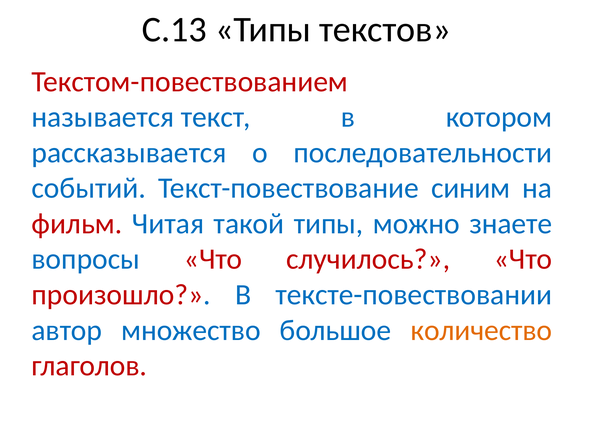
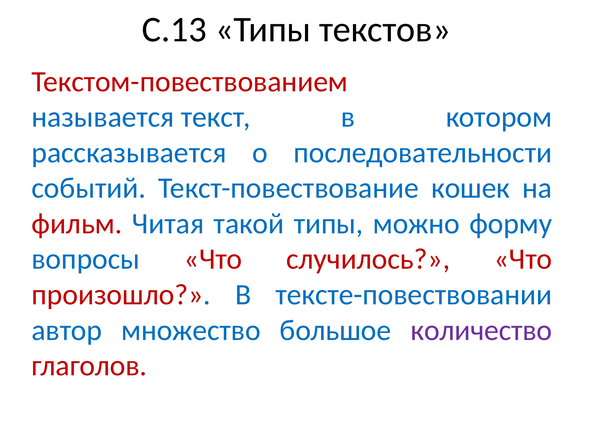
синим: синим -> кошек (471, 188)
знаете: знаете -> форму (511, 224)
количество colour: orange -> purple (481, 330)
